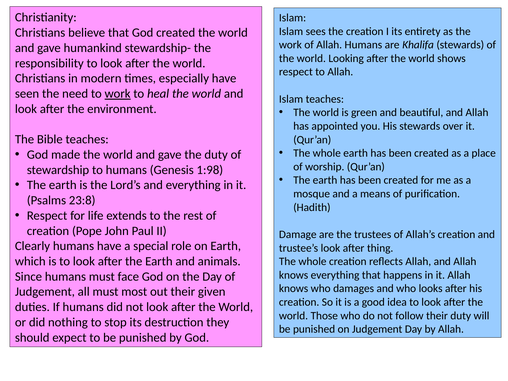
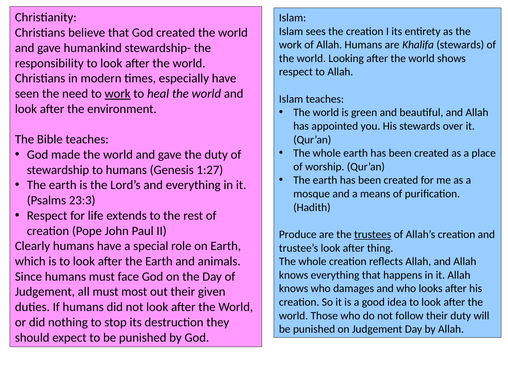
1:98: 1:98 -> 1:27 (210, 170)
23:8: 23:8 -> 23:3 (82, 200)
Damage: Damage -> Produce (298, 234)
trustees underline: none -> present (373, 234)
